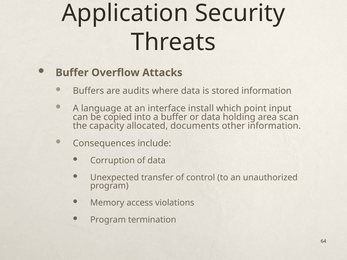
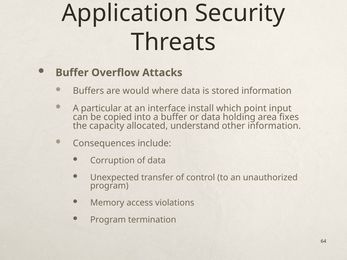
audits: audits -> would (136, 91)
language: language -> particular (101, 108)
scan: scan -> fixes (289, 117)
documents: documents -> understand (195, 126)
